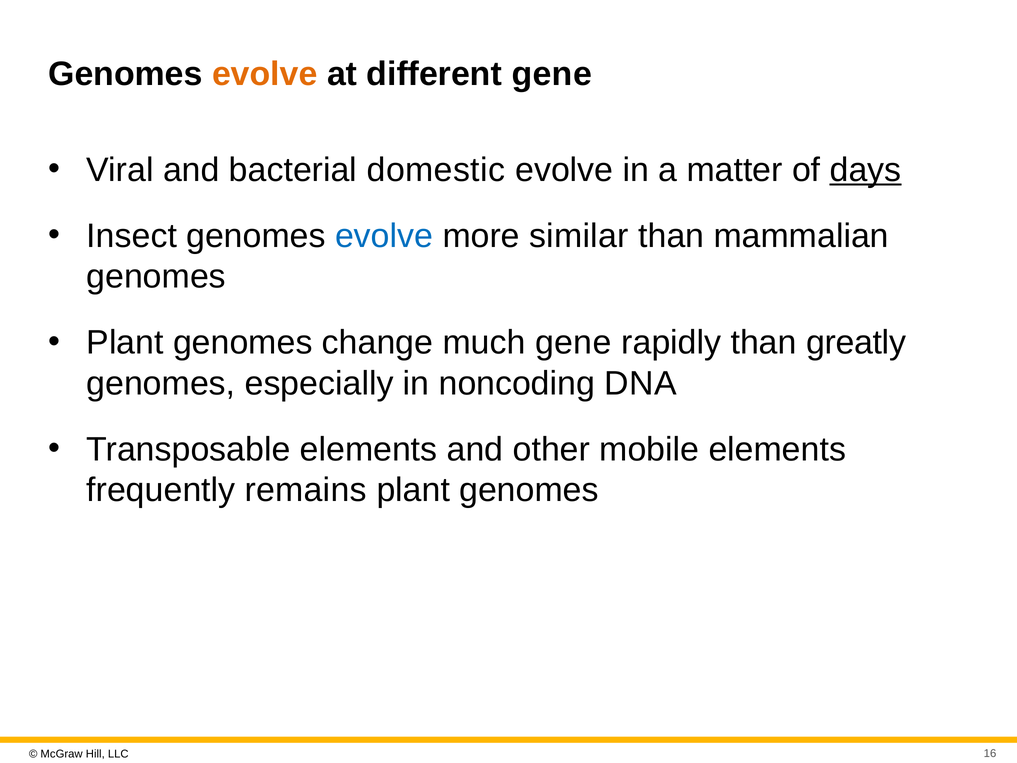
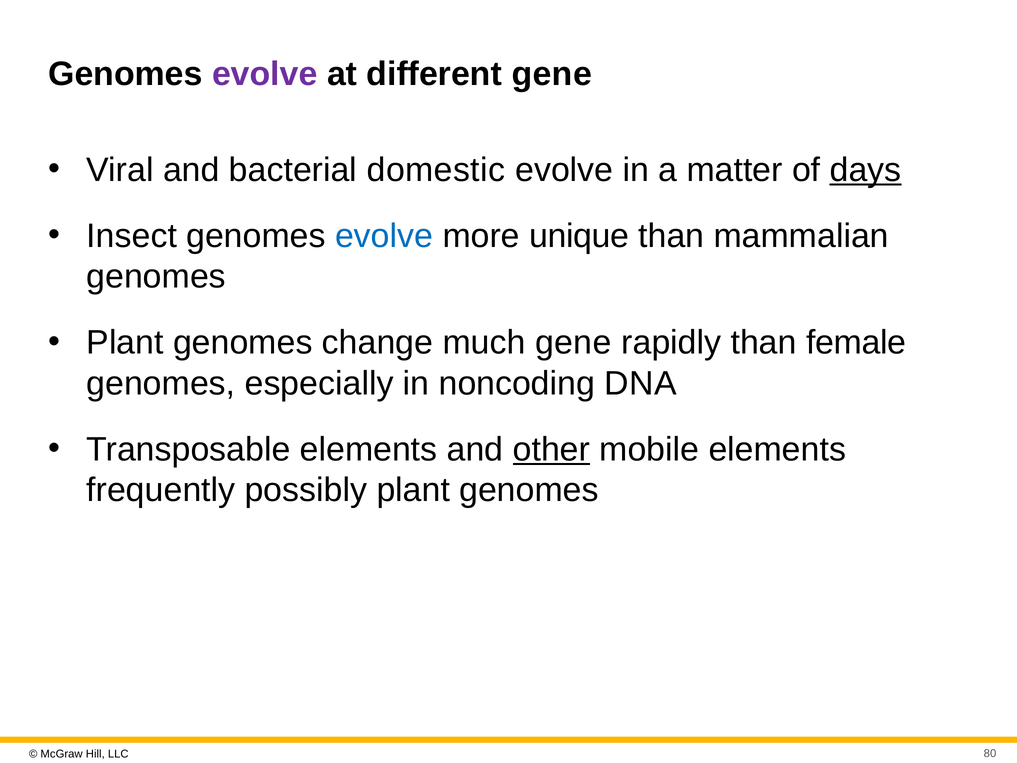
evolve colour: orange -> purple (265, 74)
similar: similar -> unique (579, 236)
greatly: greatly -> female (856, 343)
other underline: none -> present (551, 449)
remains: remains -> possibly (306, 490)
16: 16 -> 80 (990, 753)
